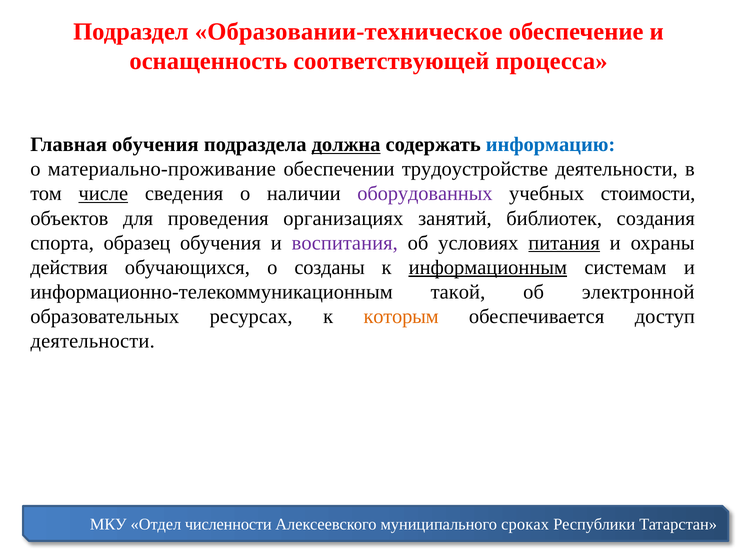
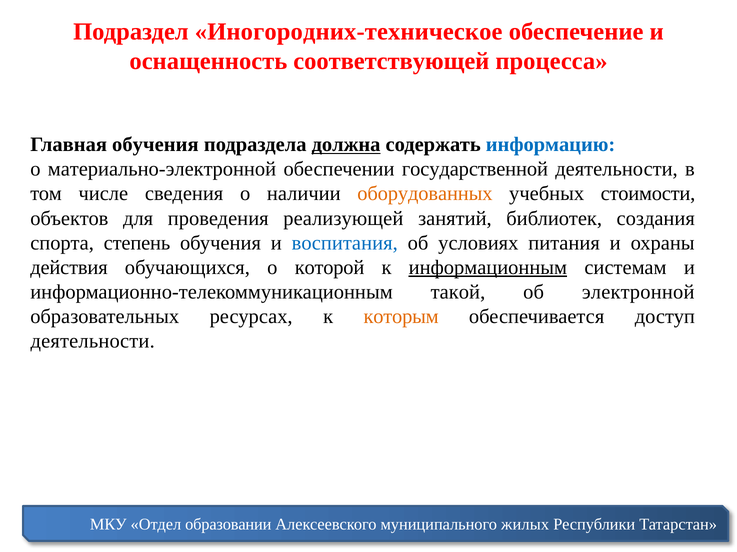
Образовании-техническое: Образовании-техническое -> Иногородних-техническое (349, 32)
материально-проживание: материально-проживание -> материально-электронной (162, 169)
трудоустройстве: трудоустройстве -> государственной (475, 169)
числе underline: present -> none (103, 194)
оборудованных colour: purple -> orange (425, 194)
организациях: организациях -> реализующей (343, 219)
образец: образец -> степень (137, 243)
воспитания colour: purple -> blue (345, 243)
питания underline: present -> none (564, 243)
созданы: созданы -> которой (330, 268)
численности: численности -> образовании (228, 525)
сроках: сроках -> жилых (525, 525)
